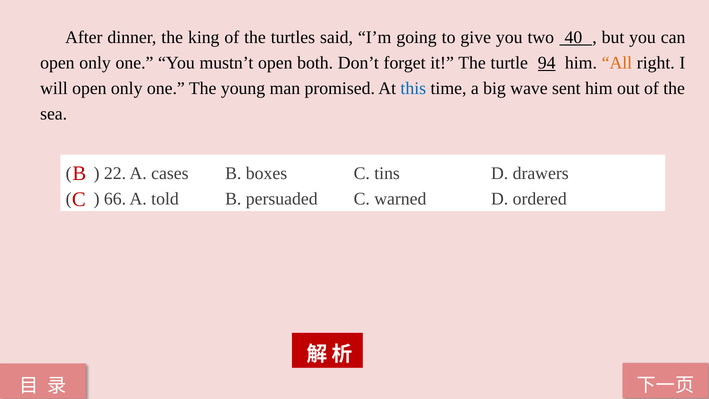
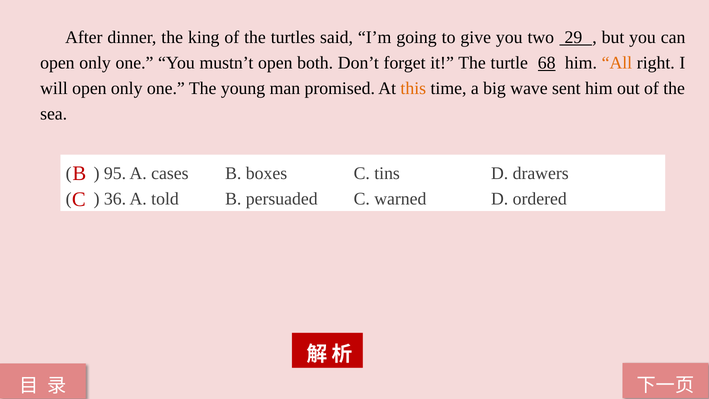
40: 40 -> 29 (573, 37)
94: 94 -> 68 (547, 63)
this colour: blue -> orange (413, 88)
22: 22 -> 95 (115, 173)
66: 66 -> 36 (115, 199)
